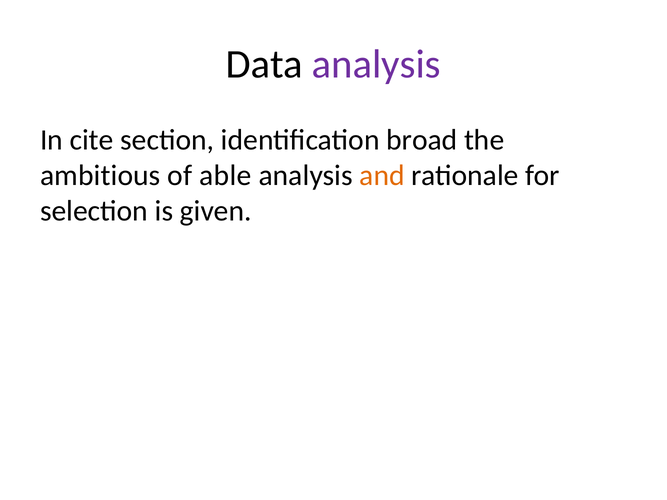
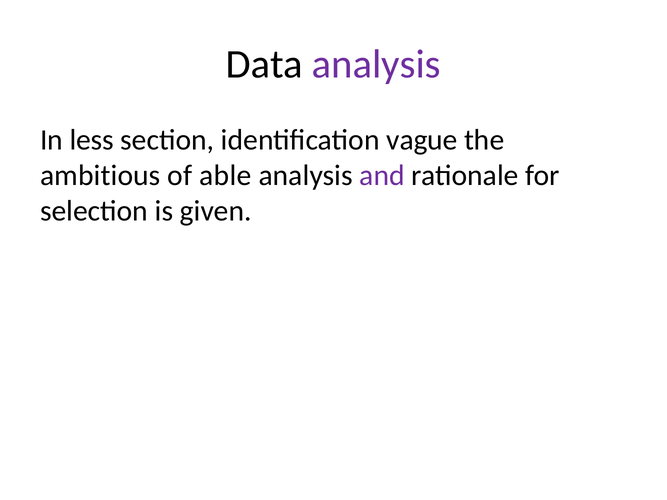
cite: cite -> less (92, 140)
broad: broad -> vague (422, 140)
and colour: orange -> purple (382, 176)
